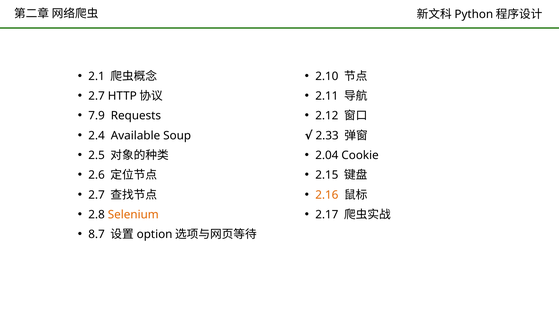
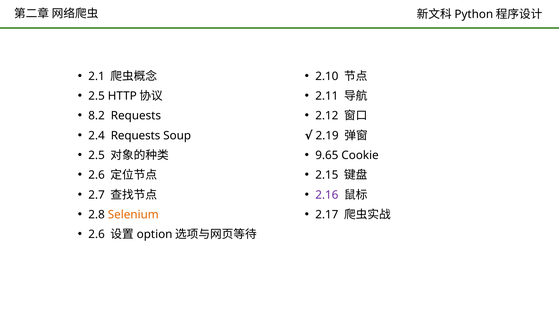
2.7: 2.7 -> 2.5 (97, 96)
7.9: 7.9 -> 8.2 (97, 116)
2.4 Available: Available -> Requests (136, 136)
2.33: 2.33 -> 2.19 (327, 136)
2.04: 2.04 -> 9.65 (327, 156)
2.16 colour: orange -> purple (327, 195)
8.7: 8.7 -> 2.6 (97, 235)
